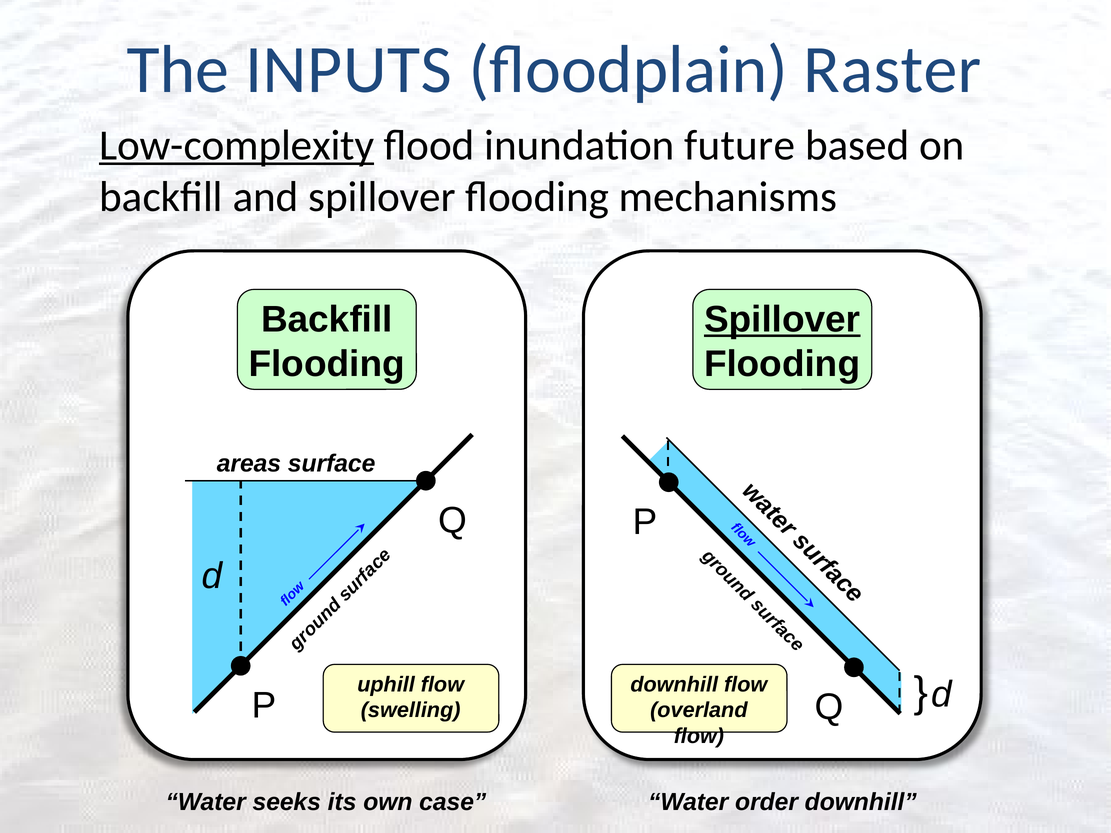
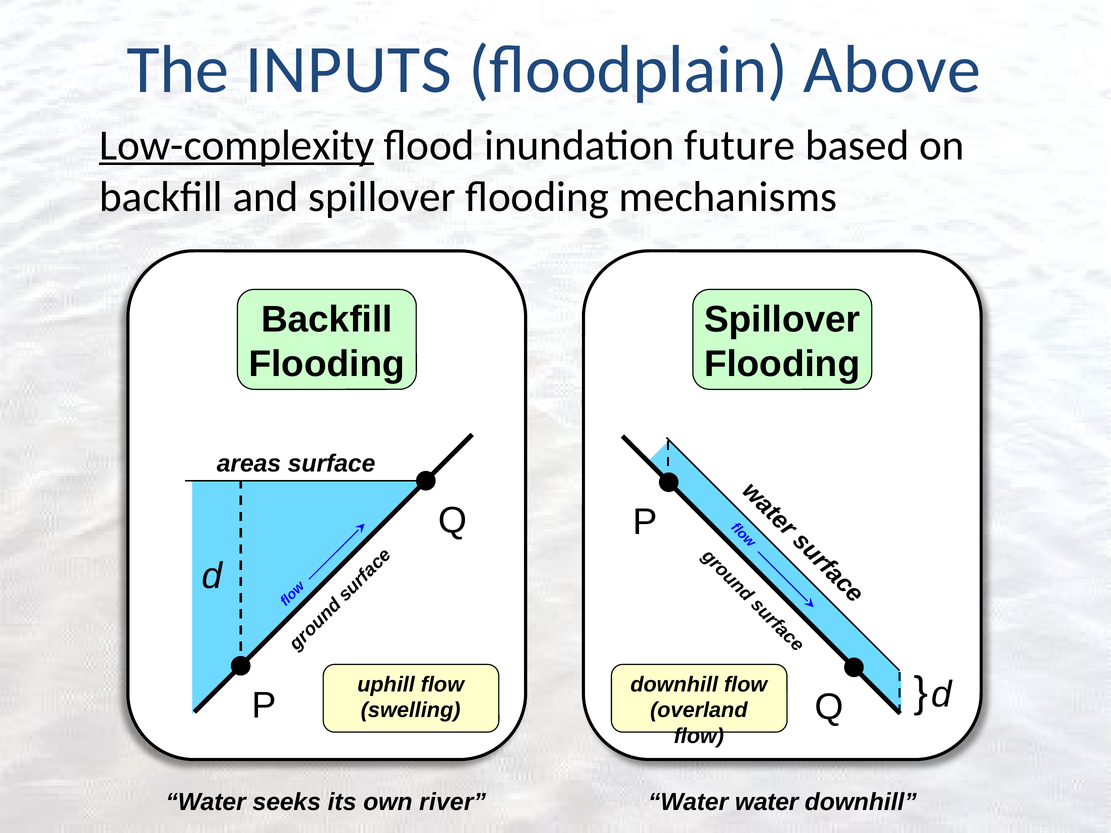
Raster: Raster -> Above (892, 70)
Spillover underline: present -> none (782, 320)
case: case -> river (453, 802)
Water order: order -> water (767, 802)
